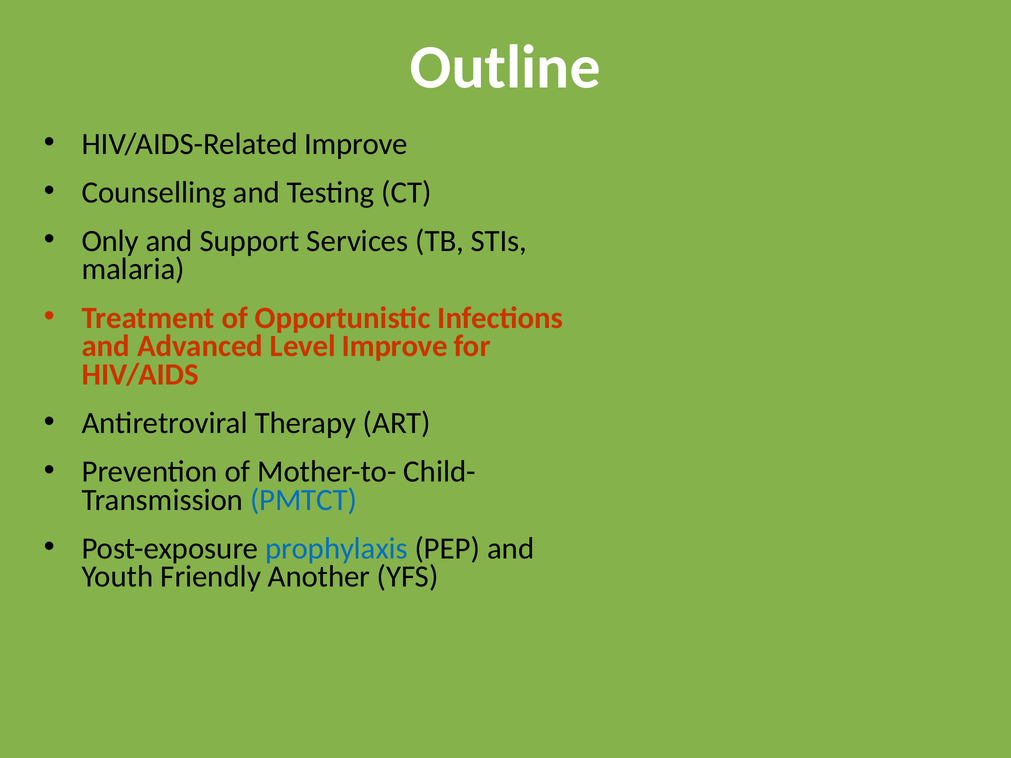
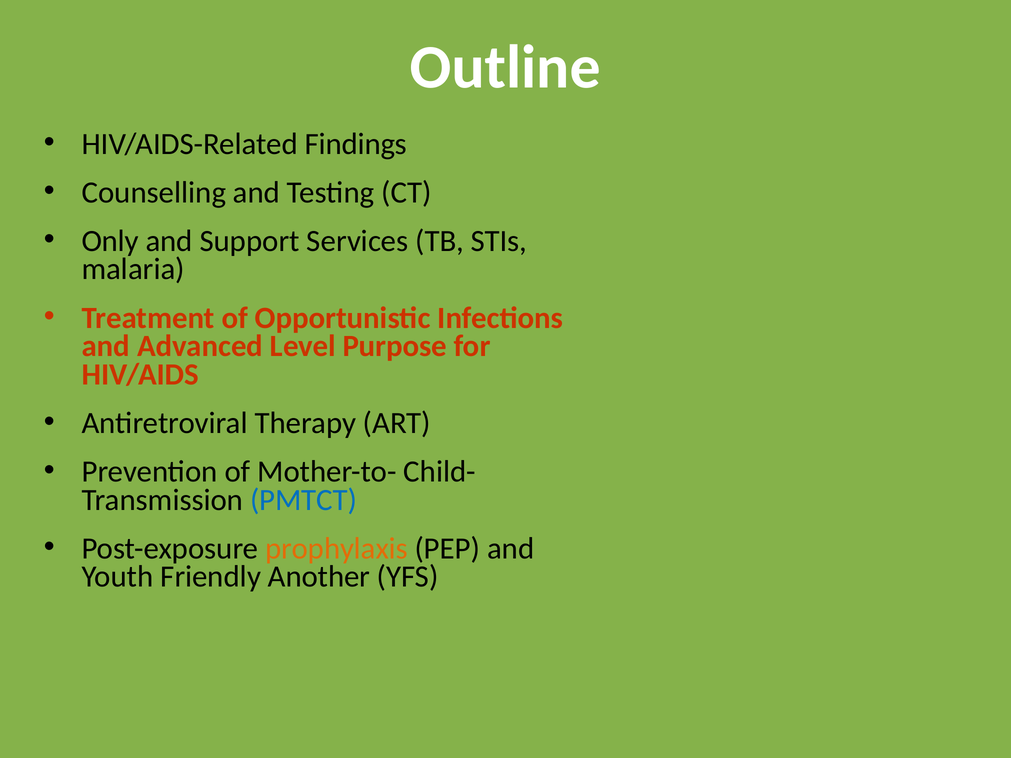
HIV/AIDS-Related Improve: Improve -> Findings (356, 144)
Level Improve: Improve -> Purpose (395, 346)
prophylaxis colour: blue -> orange (336, 549)
